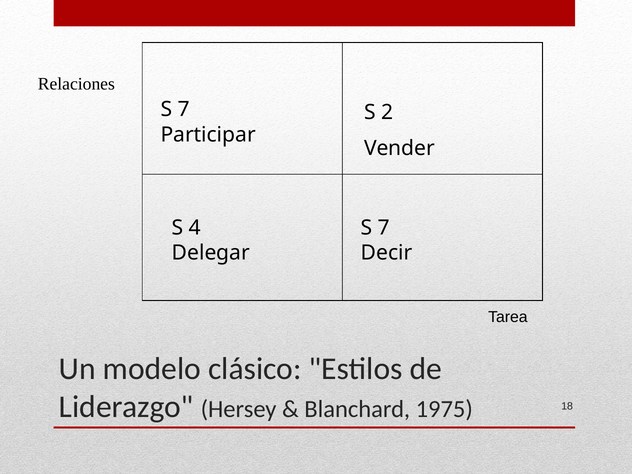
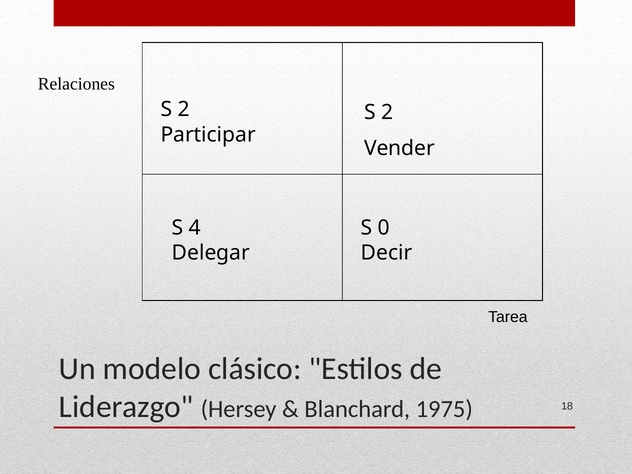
7: 7 -> 2 (184, 109)
7: 7 -> 0 (384, 228)
